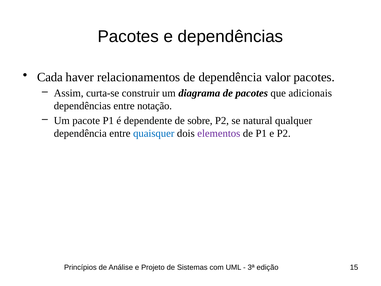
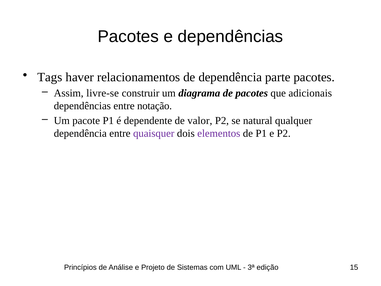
Cada: Cada -> Tags (50, 77)
valor: valor -> parte (278, 77)
curta-se: curta-se -> livre-se (103, 93)
sobre: sobre -> valor (200, 121)
quaisquer colour: blue -> purple (154, 133)
